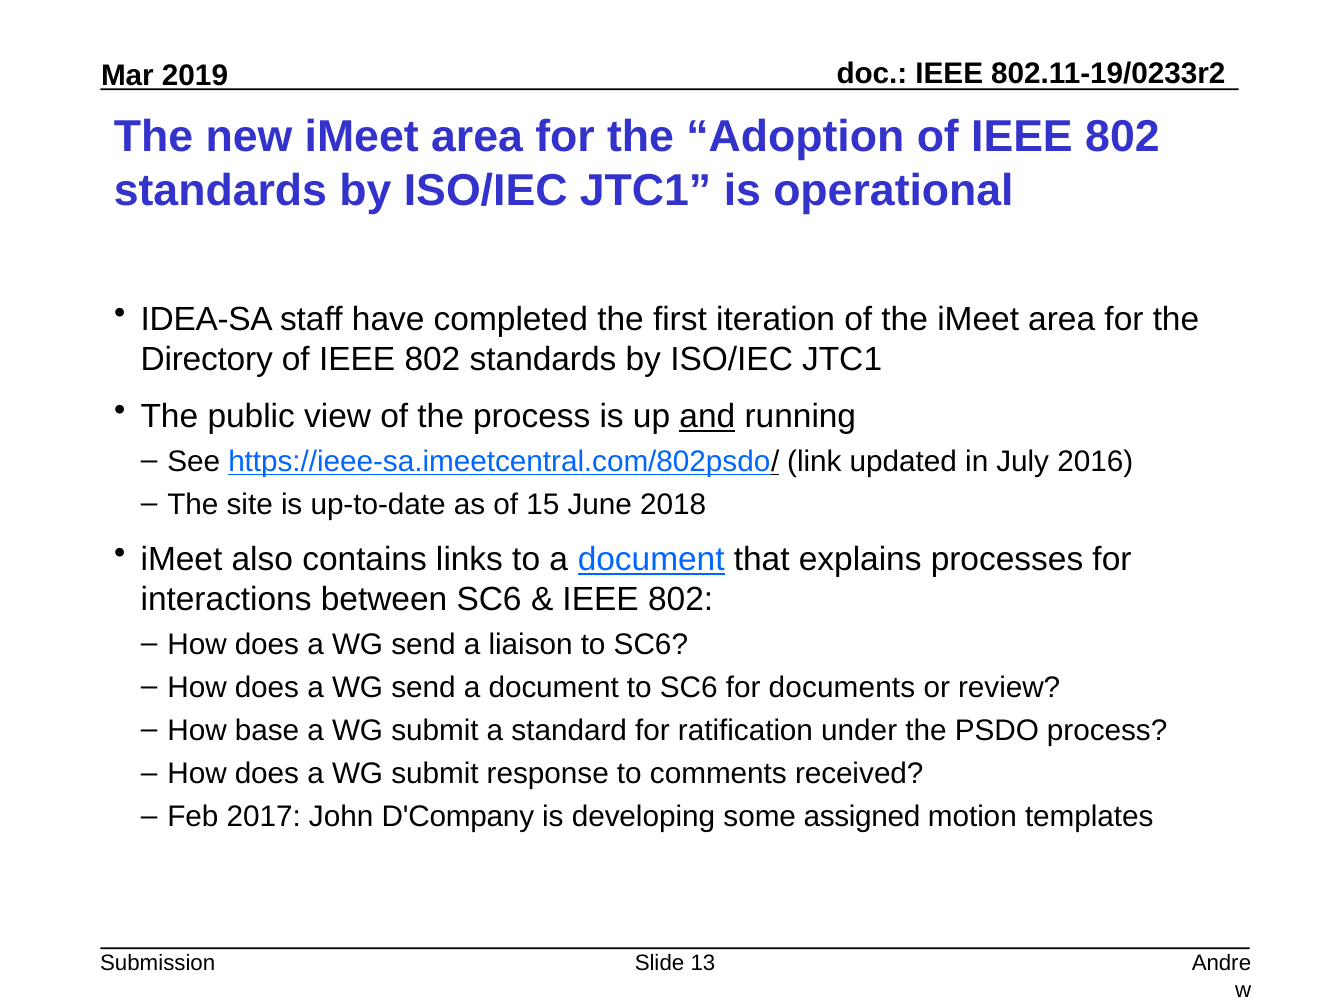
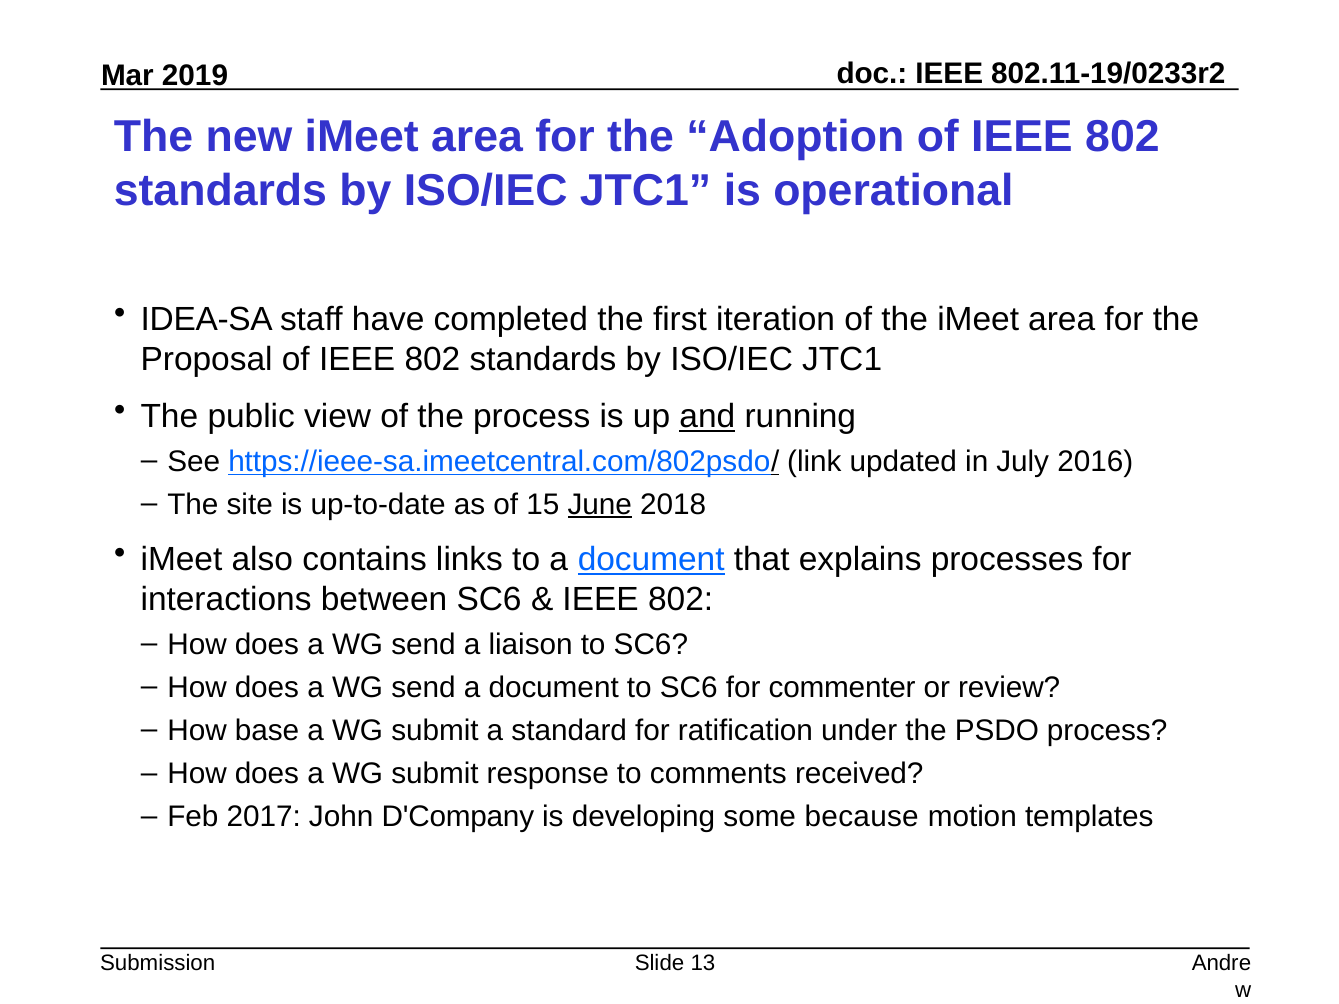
Directory: Directory -> Proposal (207, 359)
June underline: none -> present (600, 505)
documents: documents -> commenter (842, 688)
assigned: assigned -> because (862, 817)
